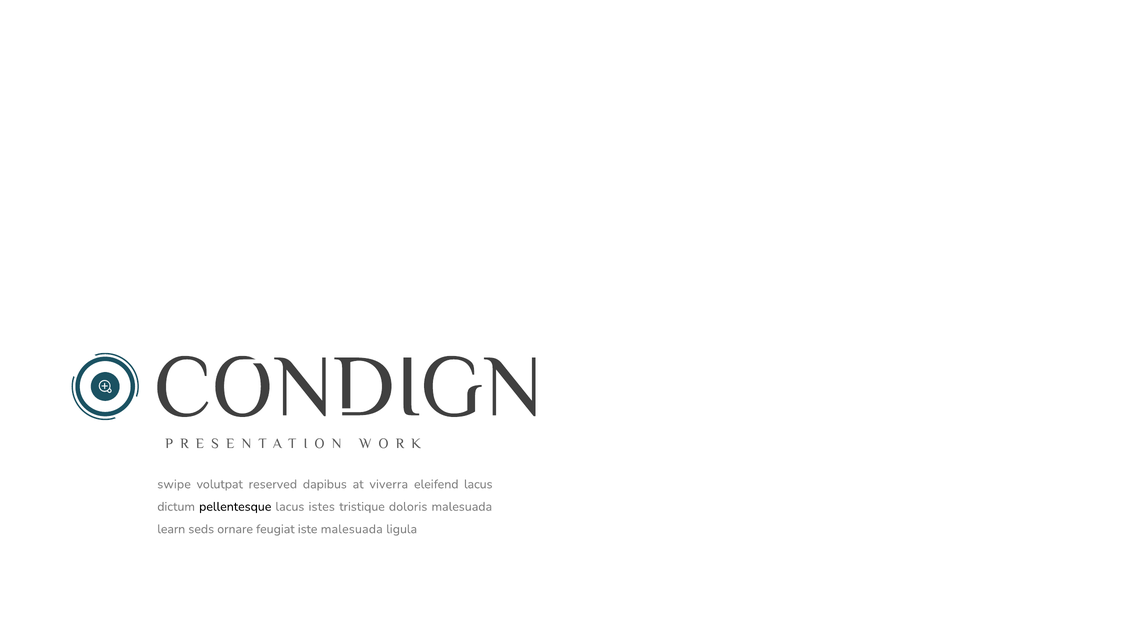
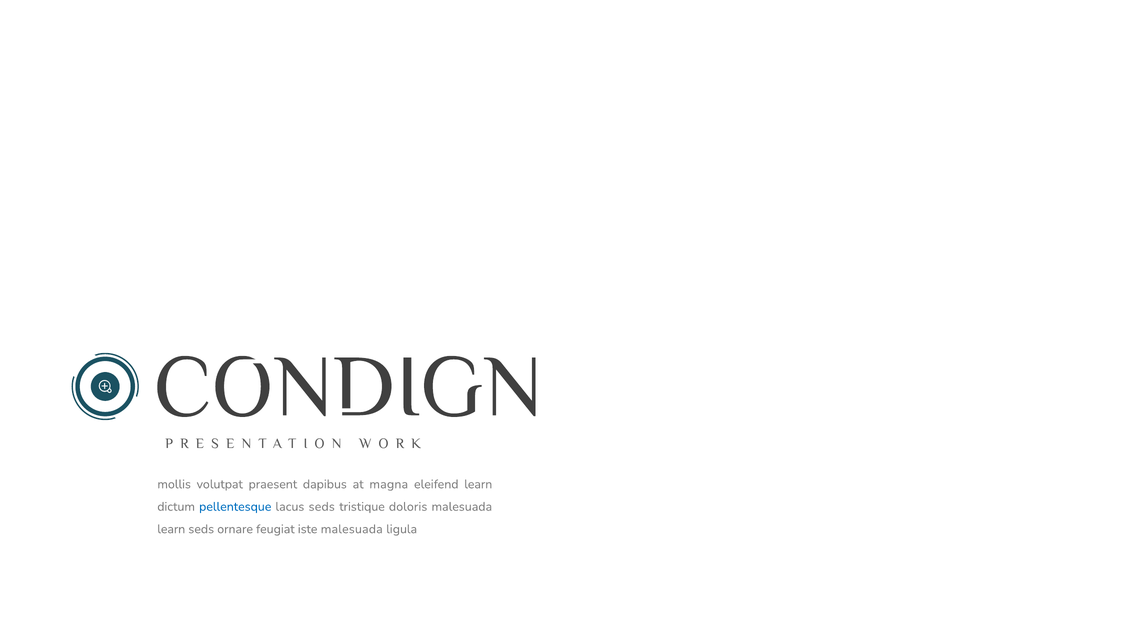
swipe: swipe -> mollis (174, 484)
reserved: reserved -> praesent (273, 484)
viverra: viverra -> magna (389, 484)
eleifend lacus: lacus -> learn (478, 484)
pellentesque colour: black -> blue (235, 506)
lacus istes: istes -> seds (322, 506)
